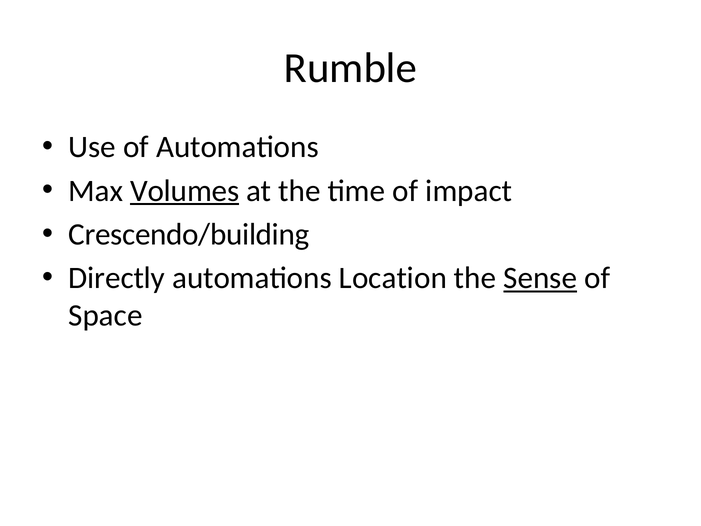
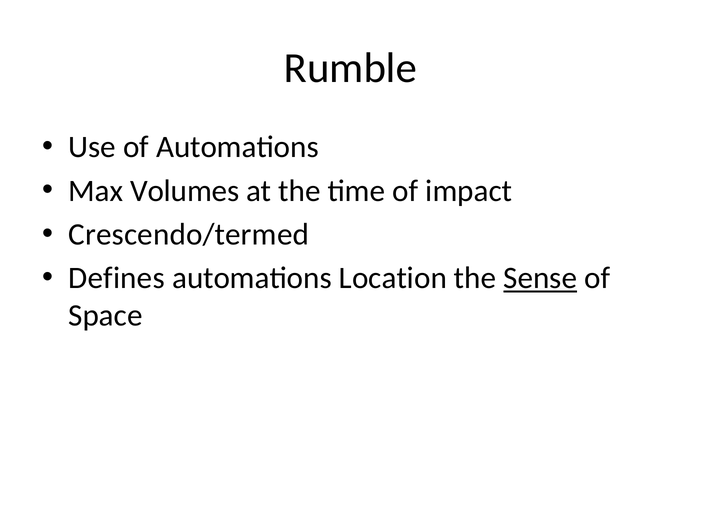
Volumes underline: present -> none (185, 191)
Crescendo/building: Crescendo/building -> Crescendo/termed (189, 234)
Directly: Directly -> Defines (117, 278)
